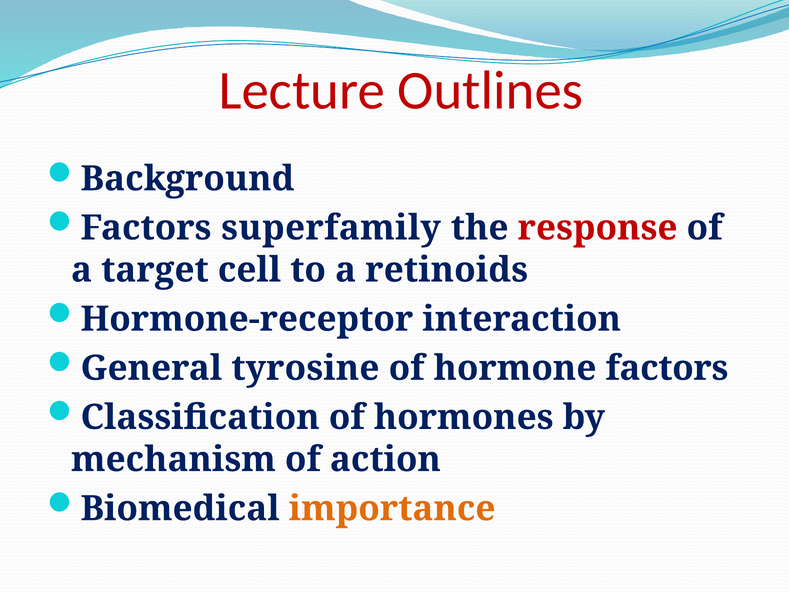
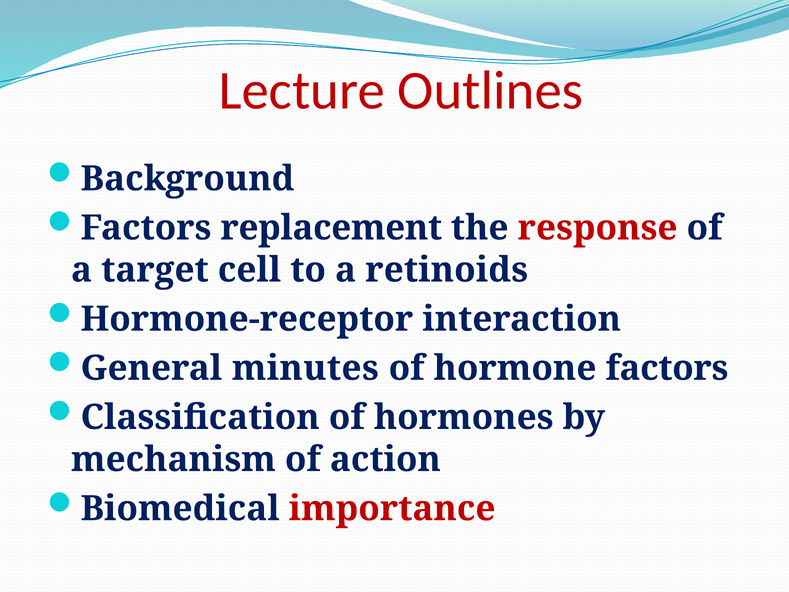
superfamily: superfamily -> replacement (331, 228)
tyrosine: tyrosine -> minutes (305, 368)
importance colour: orange -> red (392, 508)
